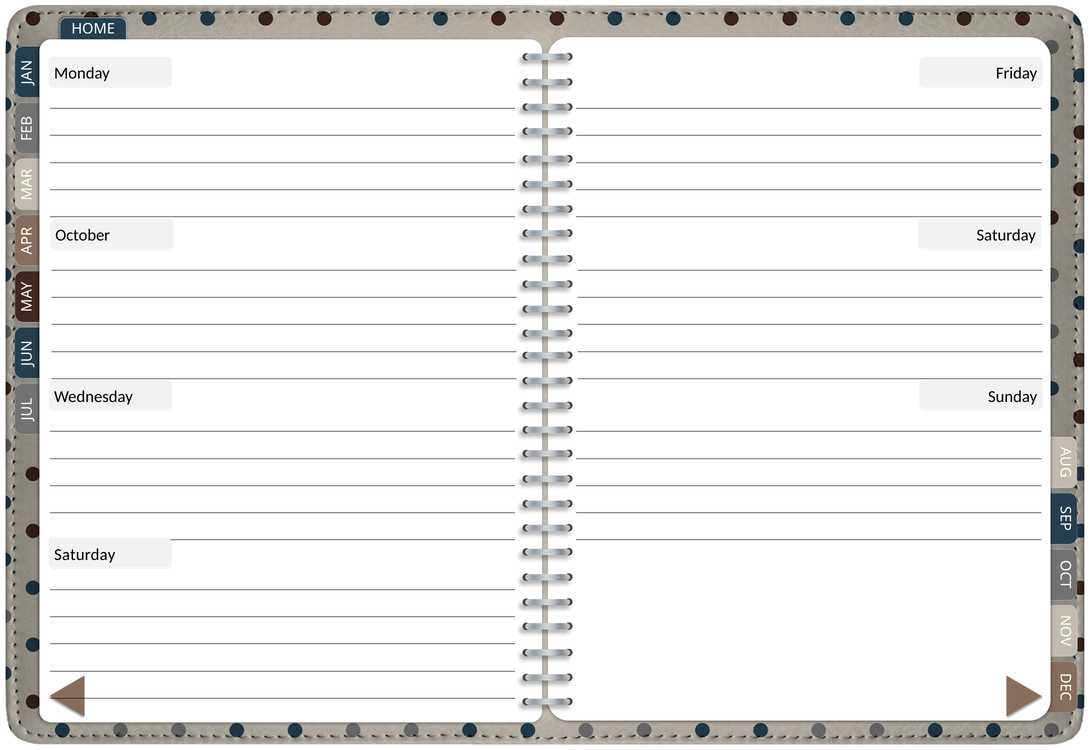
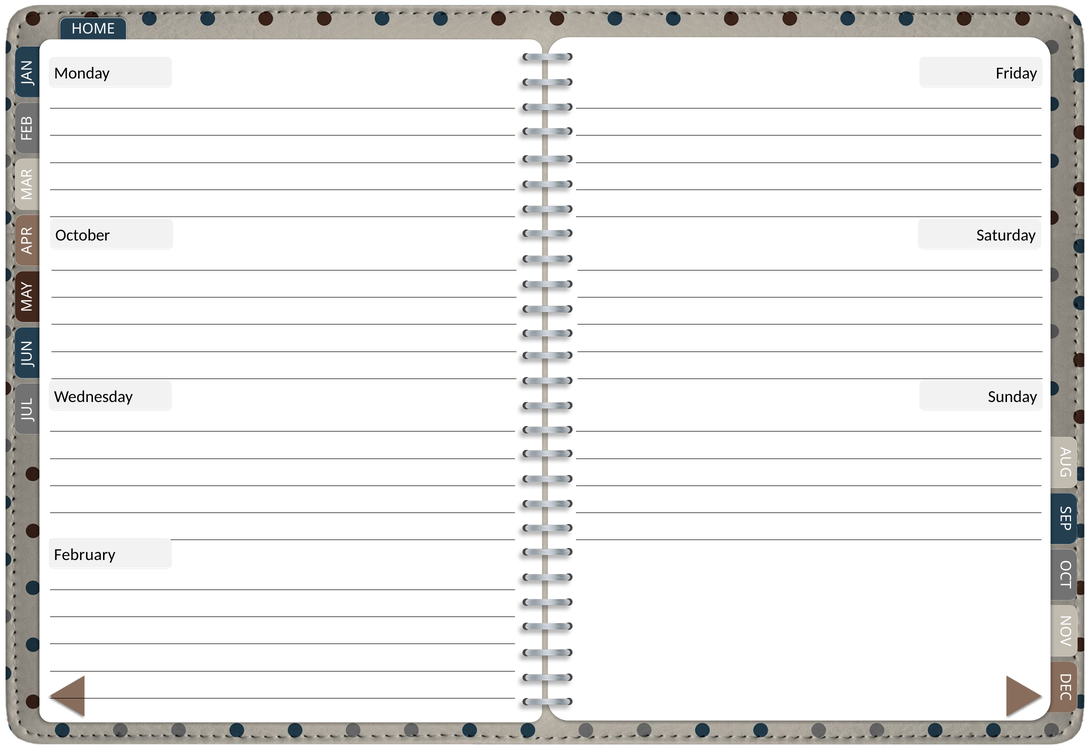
Saturday: Saturday -> February (85, 554)
